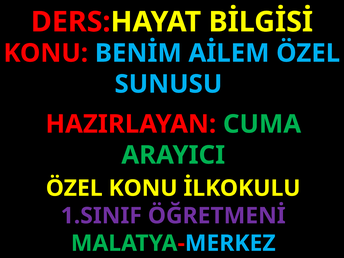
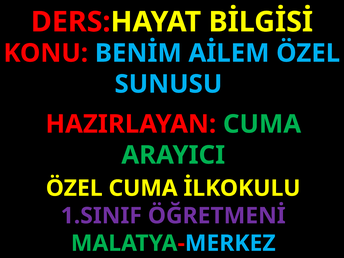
ÖZEL KONU: KONU -> CUMA (143, 188)
